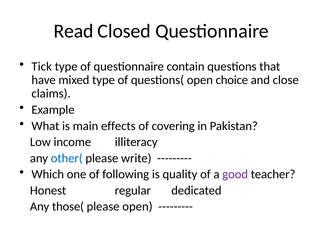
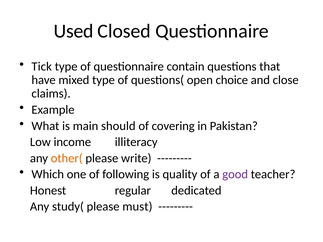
Read: Read -> Used (74, 31)
effects: effects -> should (118, 126)
other( colour: blue -> orange (67, 158)
those(: those( -> study( (68, 207)
please open: open -> must (137, 207)
